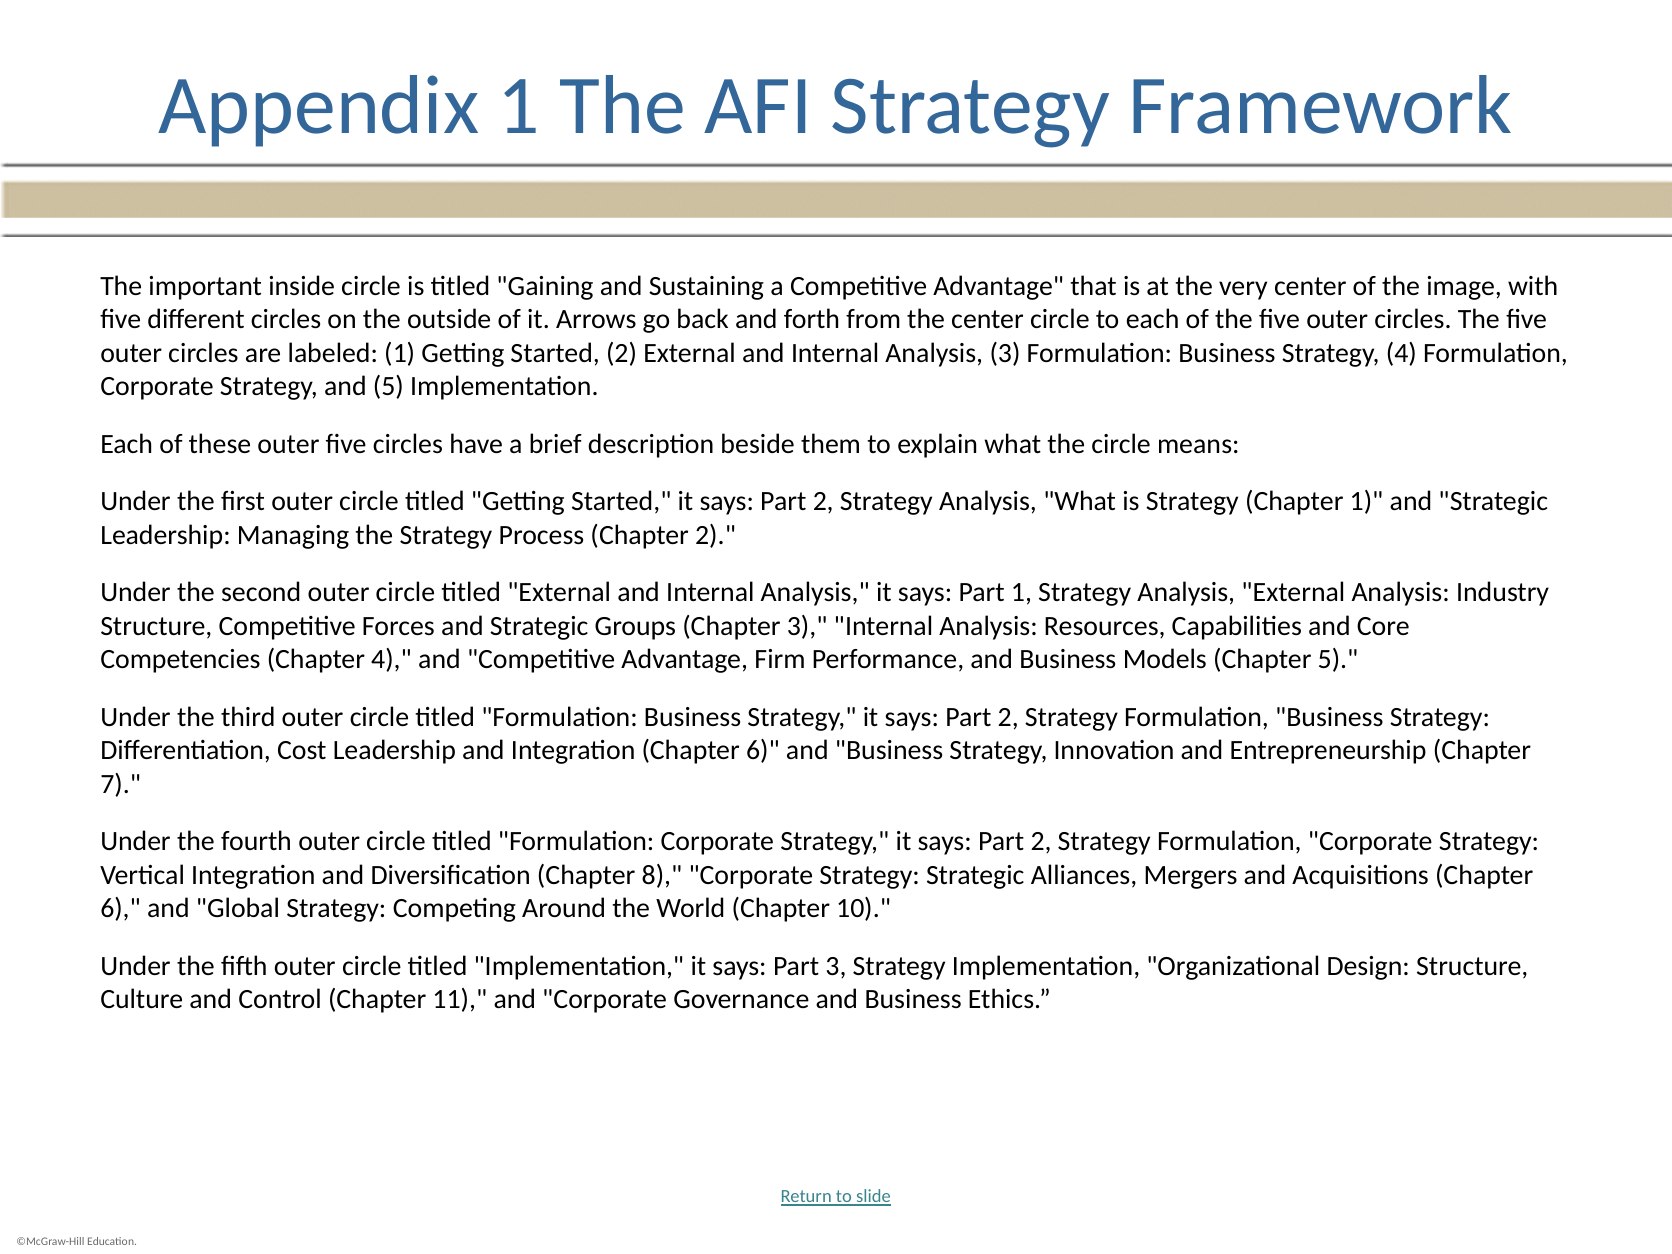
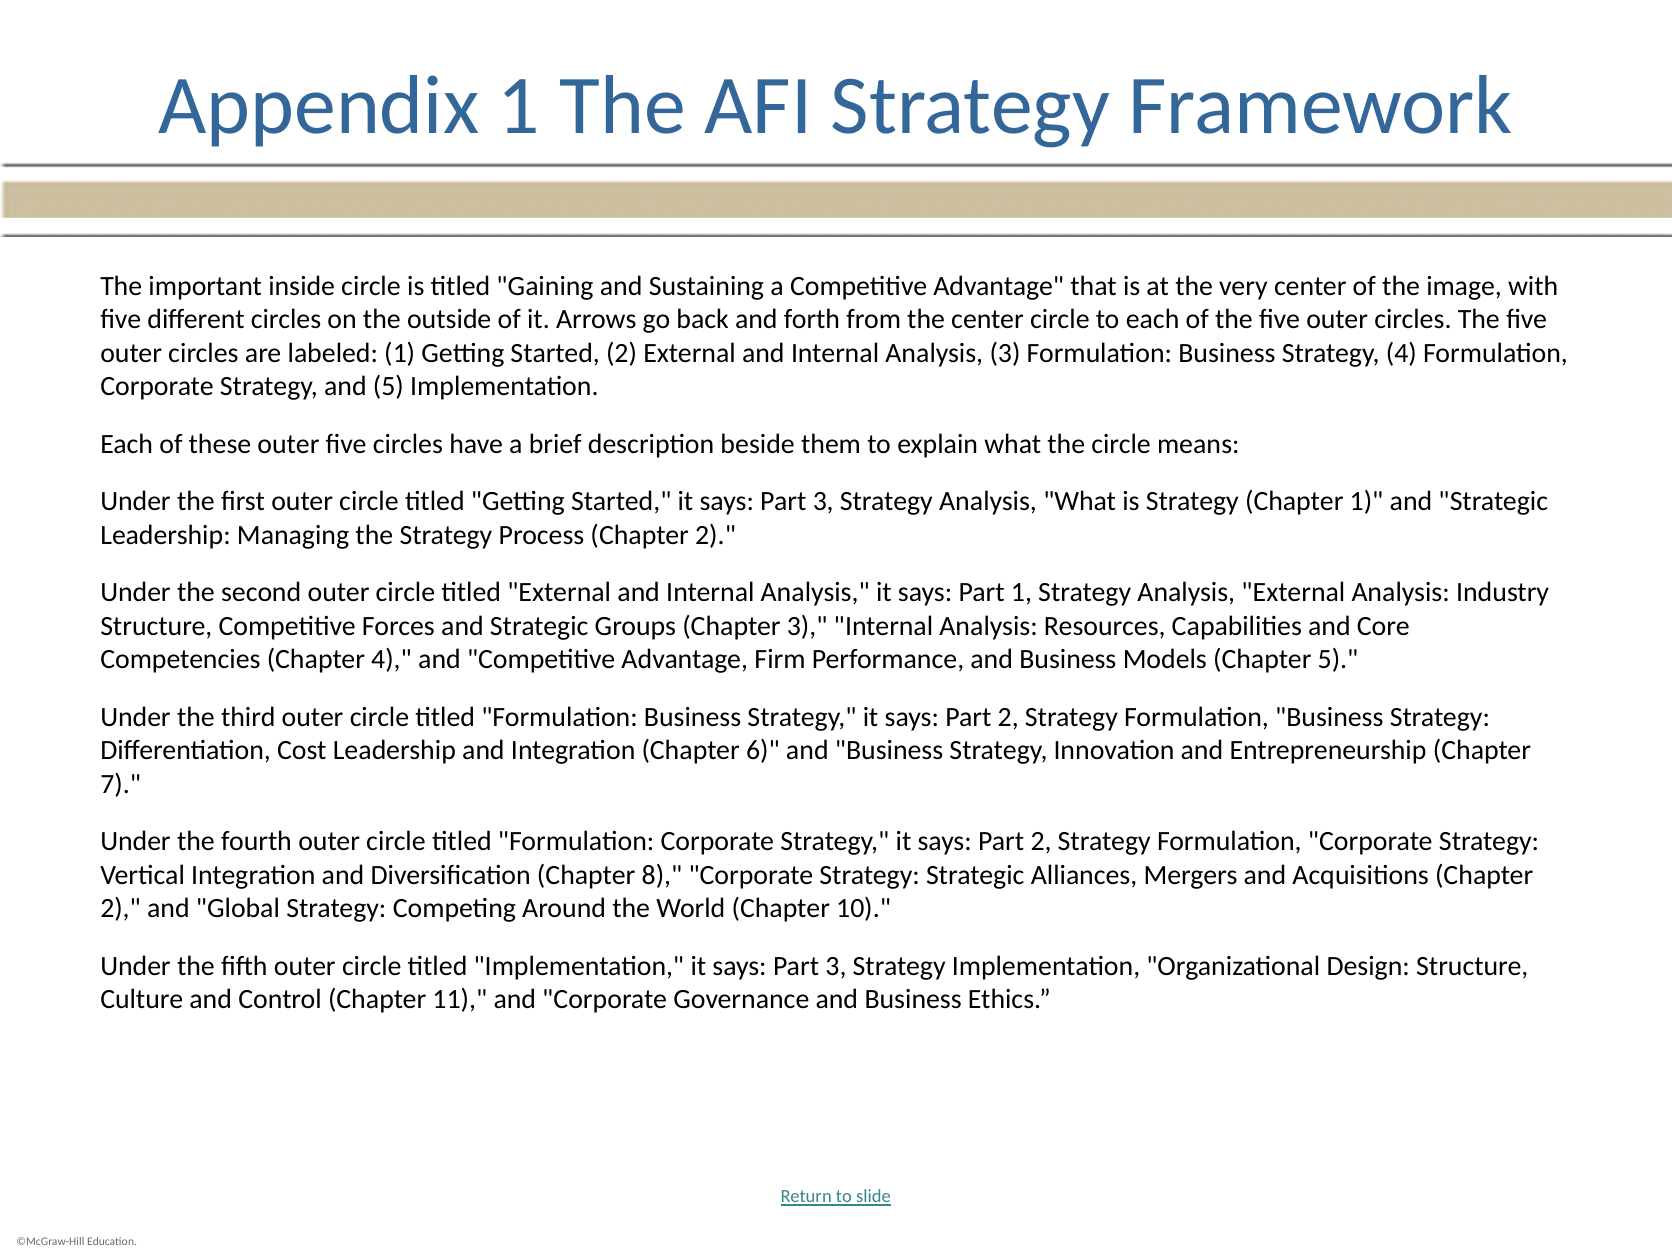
2: 2 -> 3 (823, 502)
6: 6 -> 2 (121, 909)
